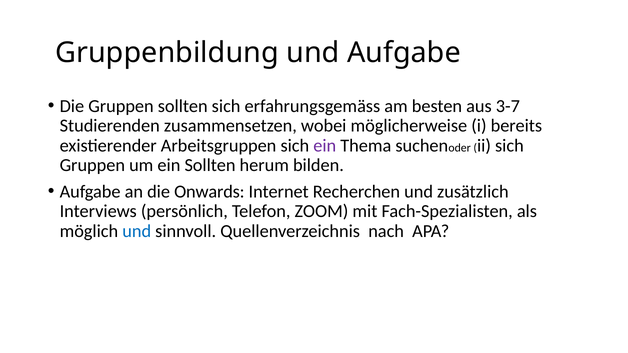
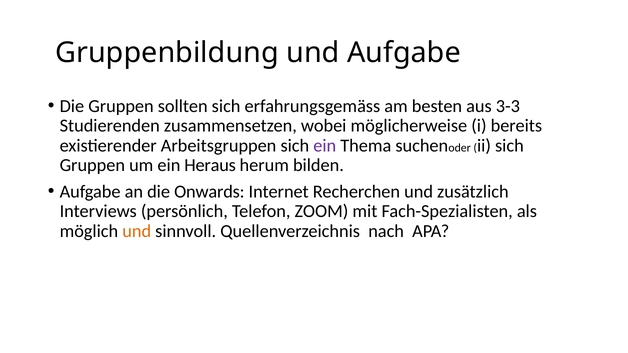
3-7: 3-7 -> 3-3 (508, 106)
ein Sollten: Sollten -> Heraus (210, 165)
und colour: blue -> orange (137, 231)
